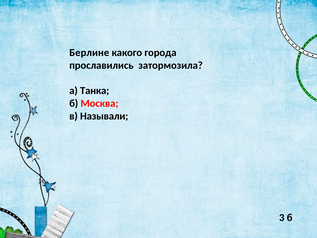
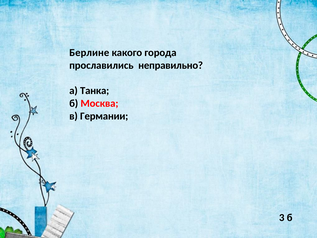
затормозила: затормозила -> неправильно (171, 65)
Называли: Называли -> Германии (104, 116)
